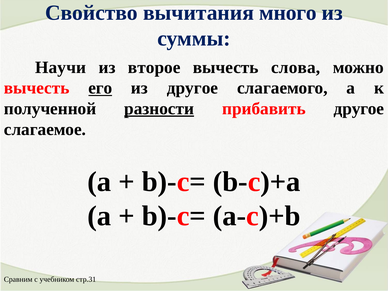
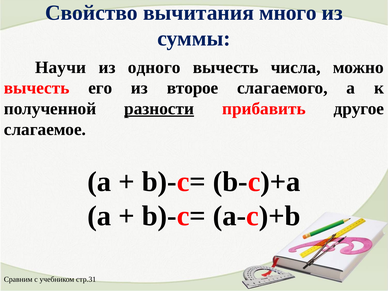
второе: второе -> одного (154, 67)
слова: слова -> числа (296, 67)
его underline: present -> none (100, 88)
из другое: другое -> второе (193, 88)
